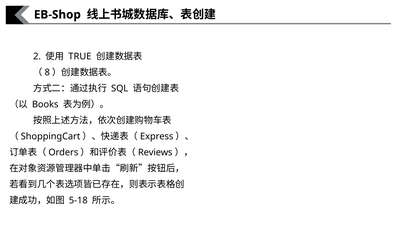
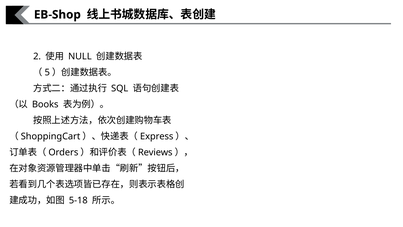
TRUE: TRUE -> NULL (80, 56)
8: 8 -> 5 (47, 72)
